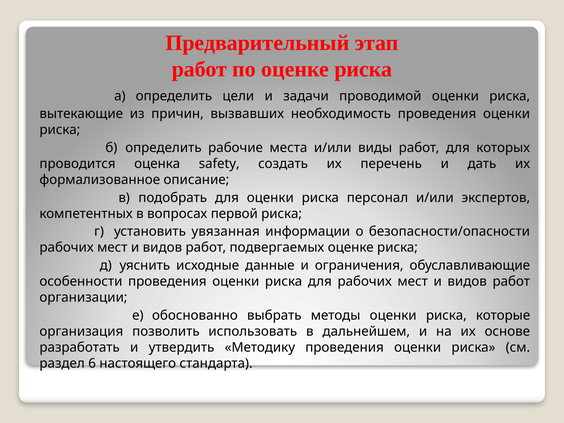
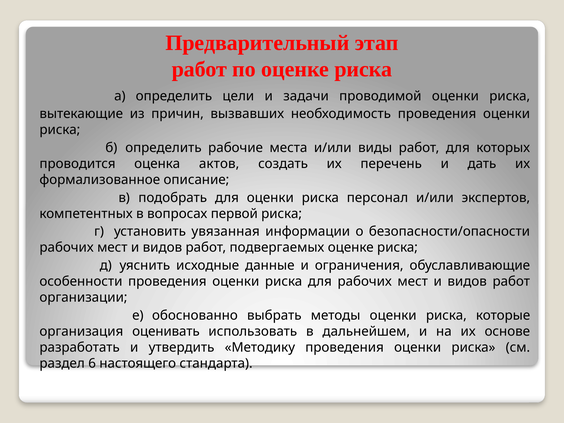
safety: safety -> актов (219, 164)
позволить: позволить -> оценивать (166, 331)
